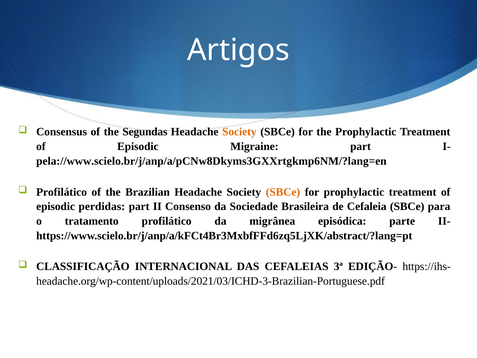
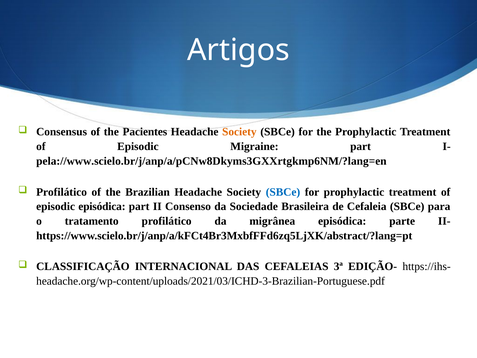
Segundas: Segundas -> Pacientes (145, 132)
SBCe colour: orange -> blue (283, 192)
episodic perdidas: perdidas -> episódica (102, 206)
